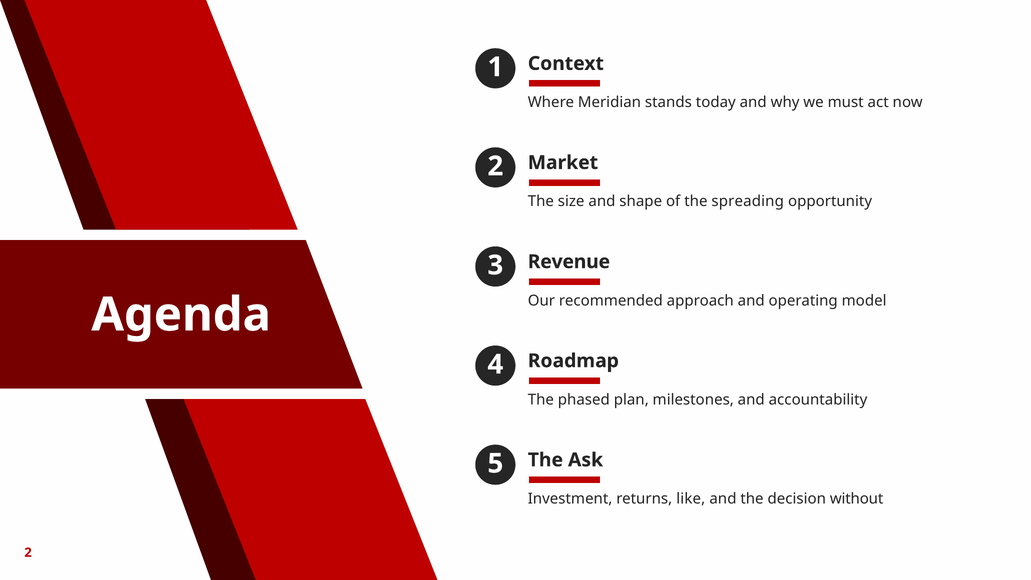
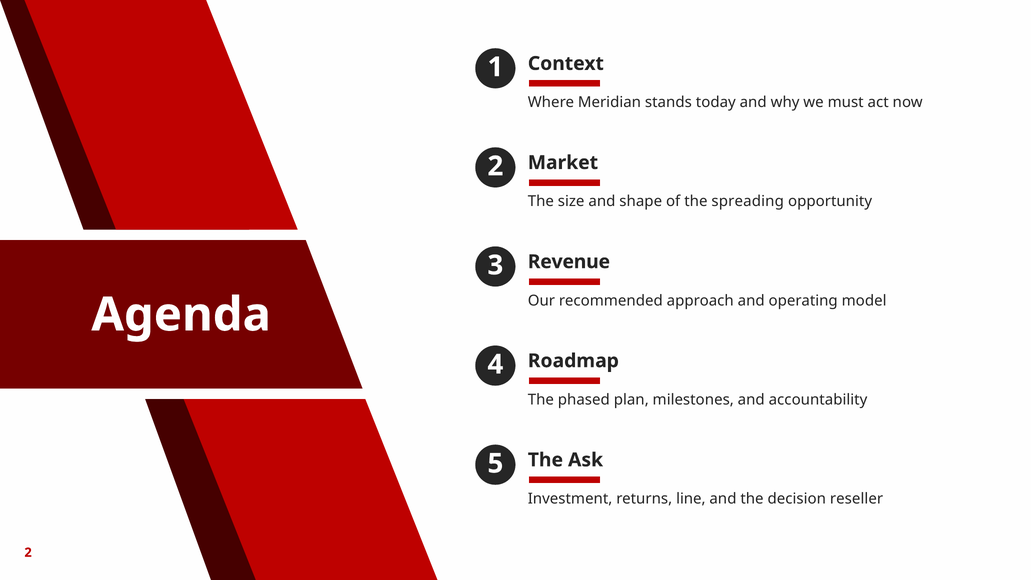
like: like -> line (691, 499)
without: without -> reseller (857, 499)
